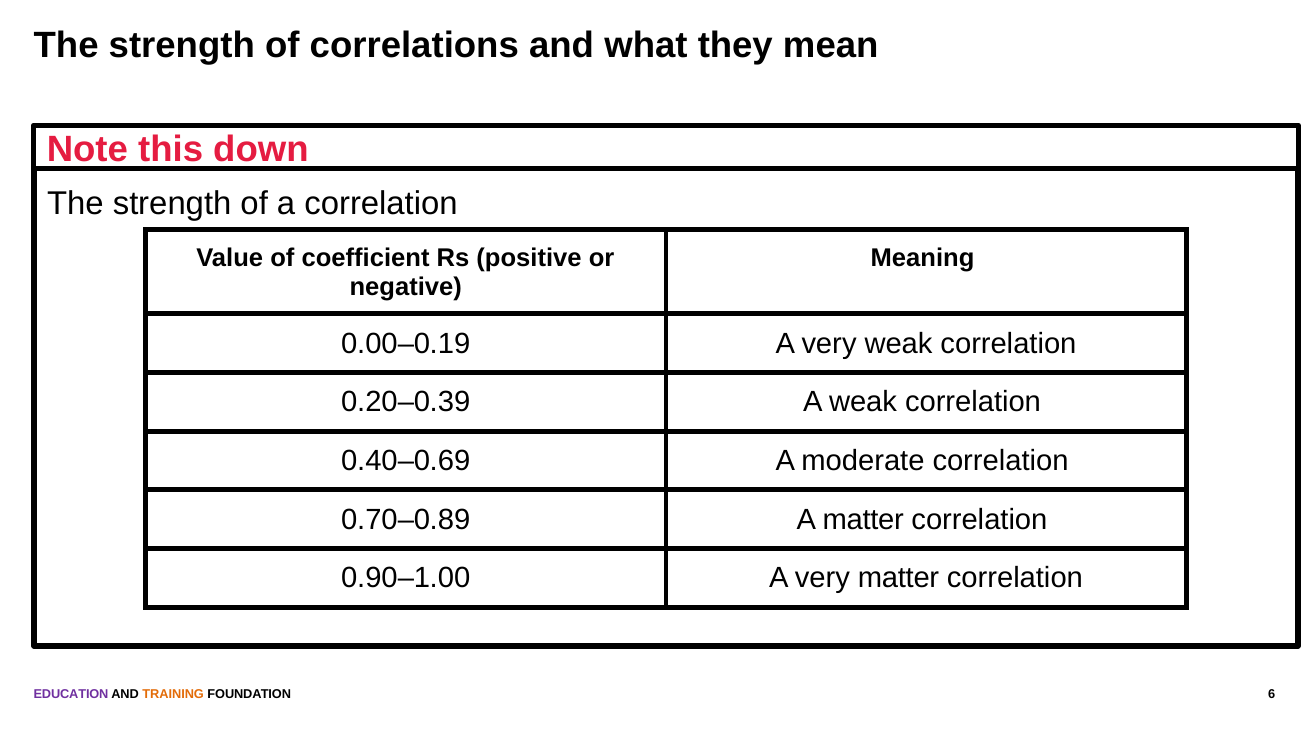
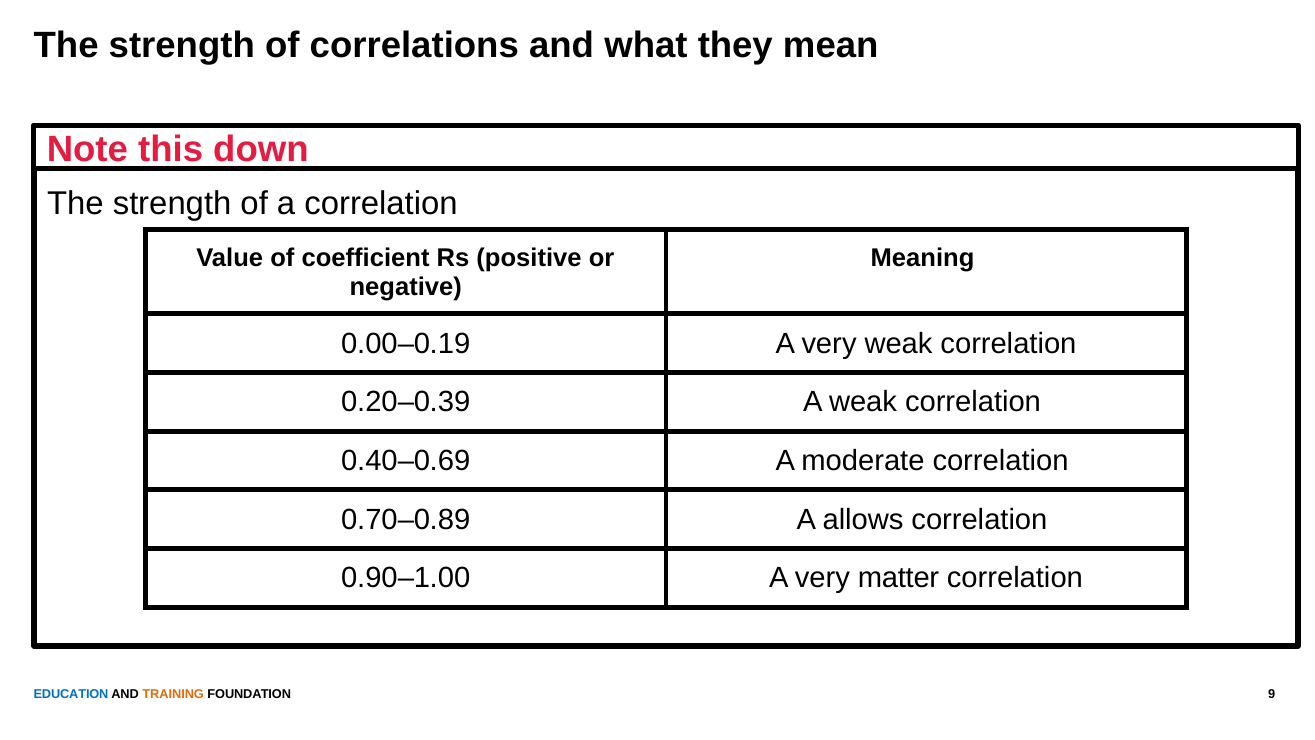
A matter: matter -> allows (863, 519)
EDUCATION colour: purple -> blue (71, 694)
6: 6 -> 9 (1272, 694)
